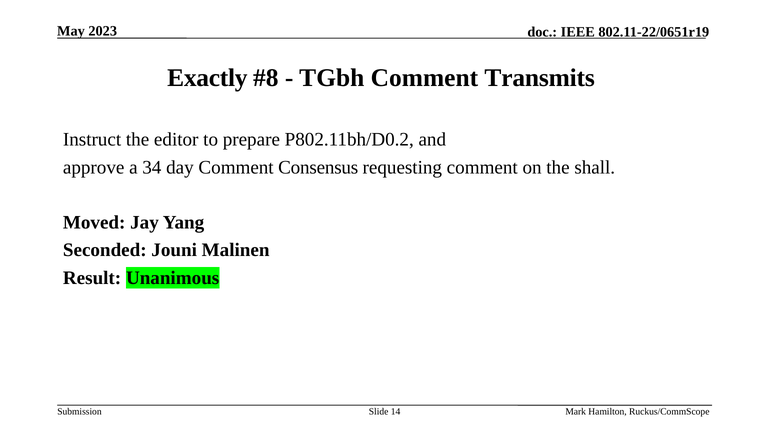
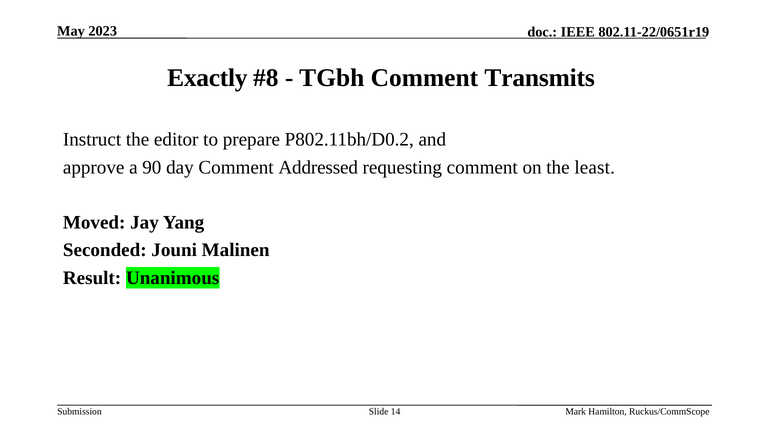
34: 34 -> 90 (152, 167)
Consensus: Consensus -> Addressed (318, 167)
shall: shall -> least (595, 167)
